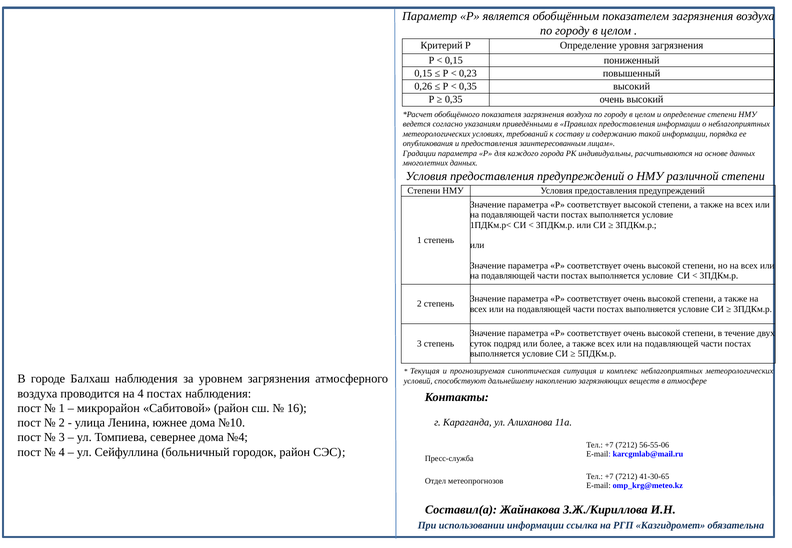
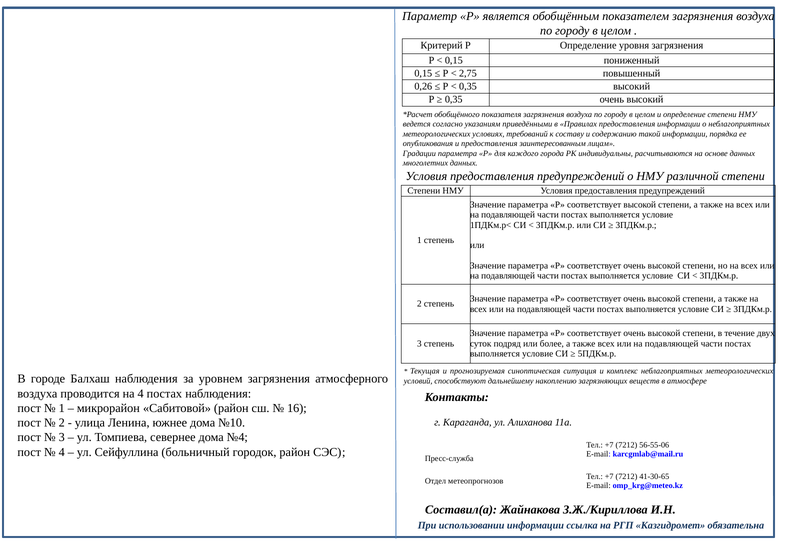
0,23: 0,23 -> 2,75 (468, 73)
